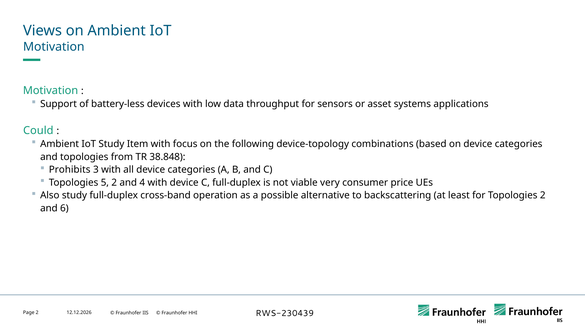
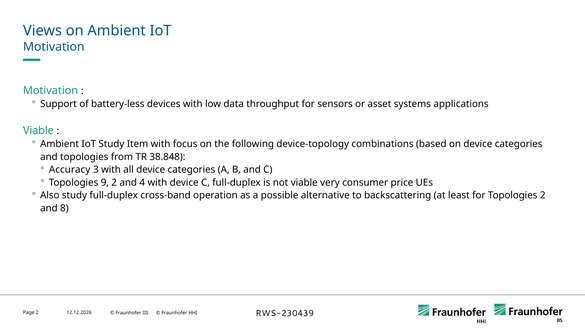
Could: Could -> Viable (38, 131)
Prohibits: Prohibits -> Accuracy (70, 170)
5: 5 -> 9 (105, 183)
6: 6 -> 8 (64, 208)
